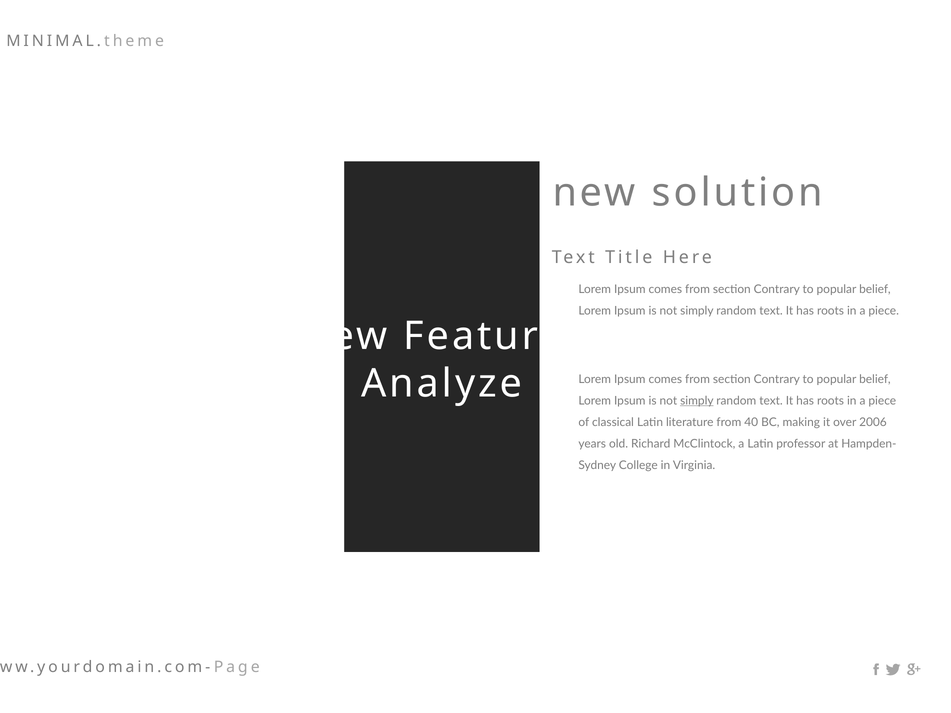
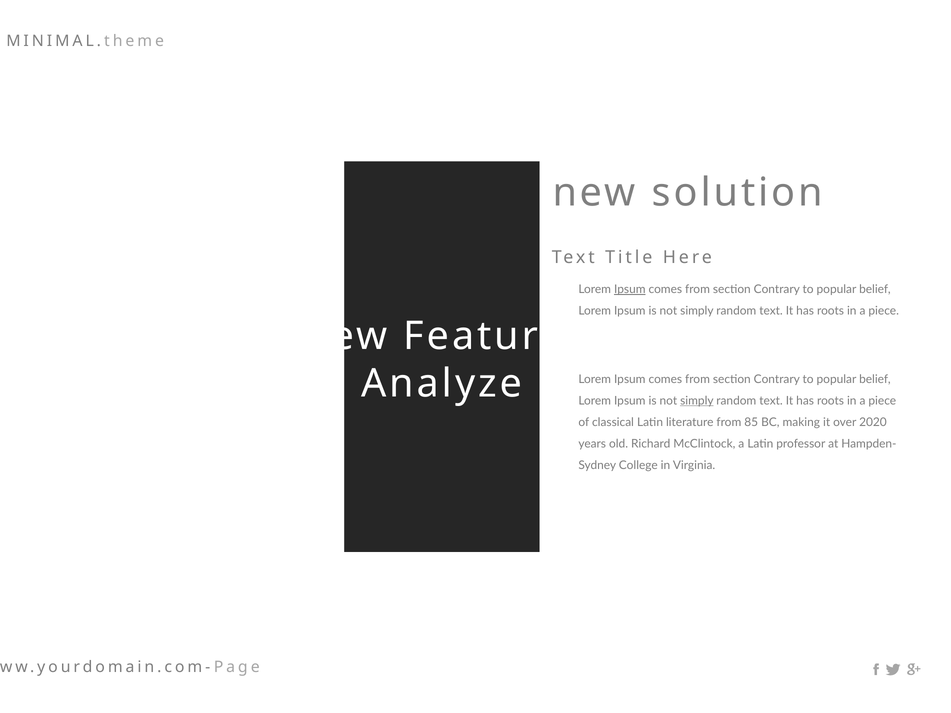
Ipsum underline: none -> present (630, 289)
40: 40 -> 85 (751, 422)
2006: 2006 -> 2020 (873, 422)
